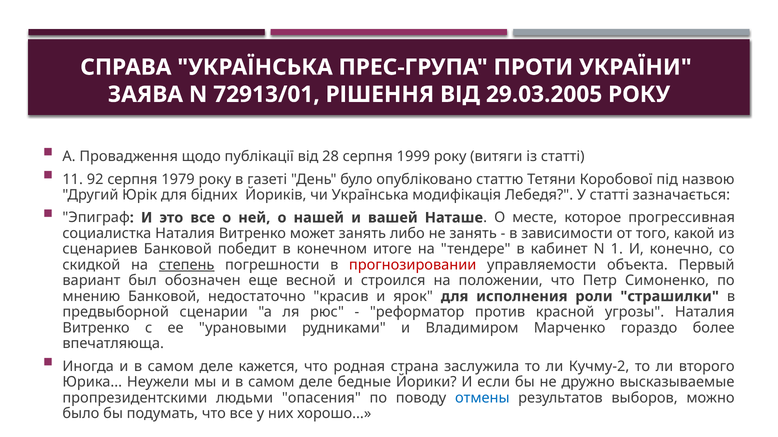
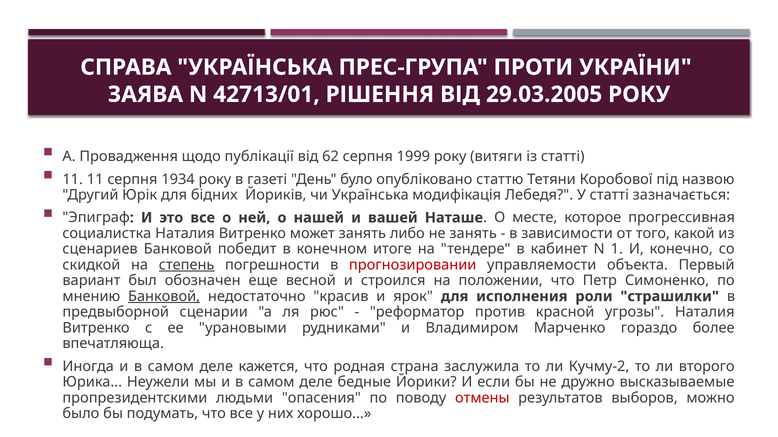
72913/01: 72913/01 -> 42713/01 (266, 95)
28: 28 -> 62 (331, 157)
11 92: 92 -> 11 (95, 179)
1979: 1979 -> 1934 (178, 179)
Банковой underline: none -> present (164, 297)
отмены colour: blue -> red (482, 398)
